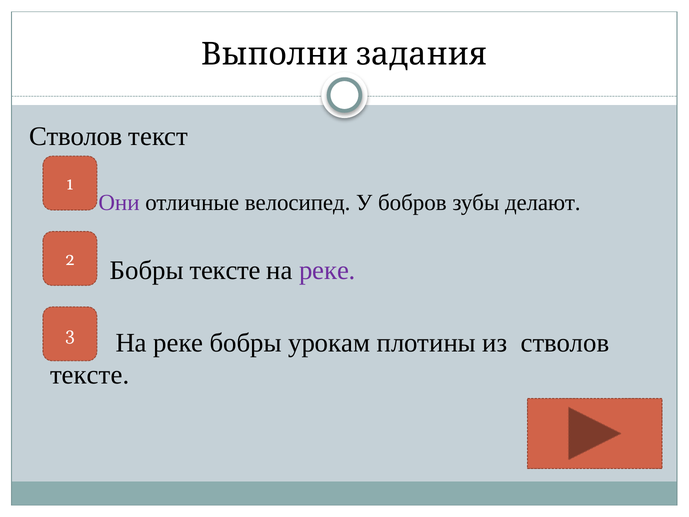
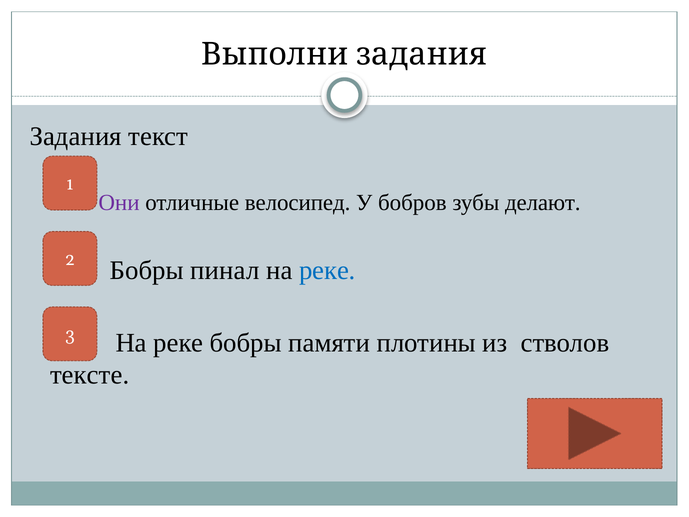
Стволов: Стволов -> Задания (76, 136)
Бобры тексте: тексте -> пинал (225, 270)
реке colour: purple -> blue (327, 270)
урокам: урокам -> памяти (329, 343)
